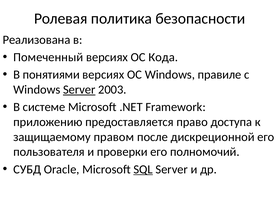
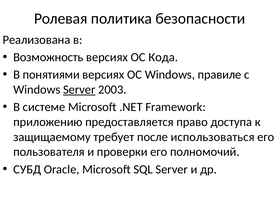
Помеченный: Помеченный -> Возможность (48, 57)
правом: правом -> требует (114, 136)
дискреционной: дискреционной -> использоваться (213, 136)
SQL underline: present -> none (143, 169)
